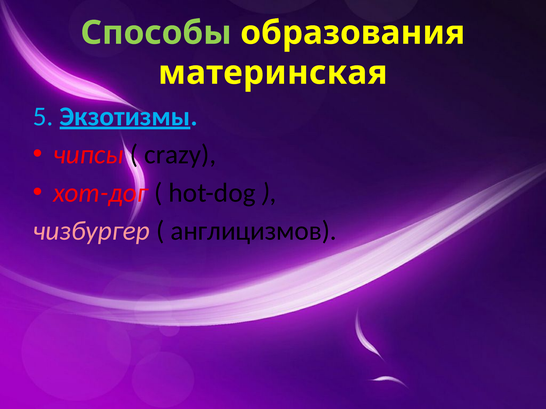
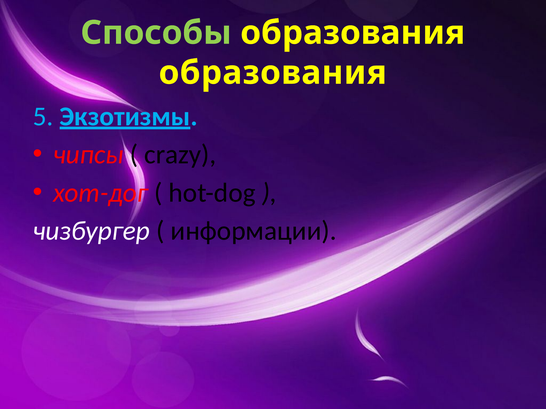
материнская: материнская -> образования (273, 73)
чизбургер colour: pink -> white (91, 231)
англицизмов: англицизмов -> информации (254, 231)
